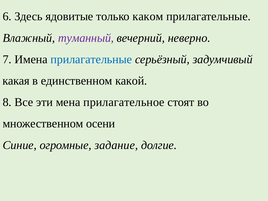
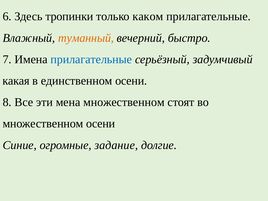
ядовитые: ядовитые -> тропинки (69, 16)
туманный colour: purple -> orange (86, 38)
неверно: неверно -> быстро (189, 38)
единственном какой: какой -> осени (131, 81)
мена прилагательное: прилагательное -> множественном (124, 102)
